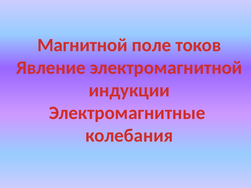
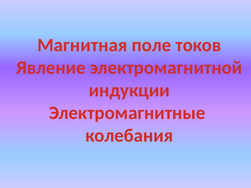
Магнитной: Магнитной -> Магнитная (82, 45)
